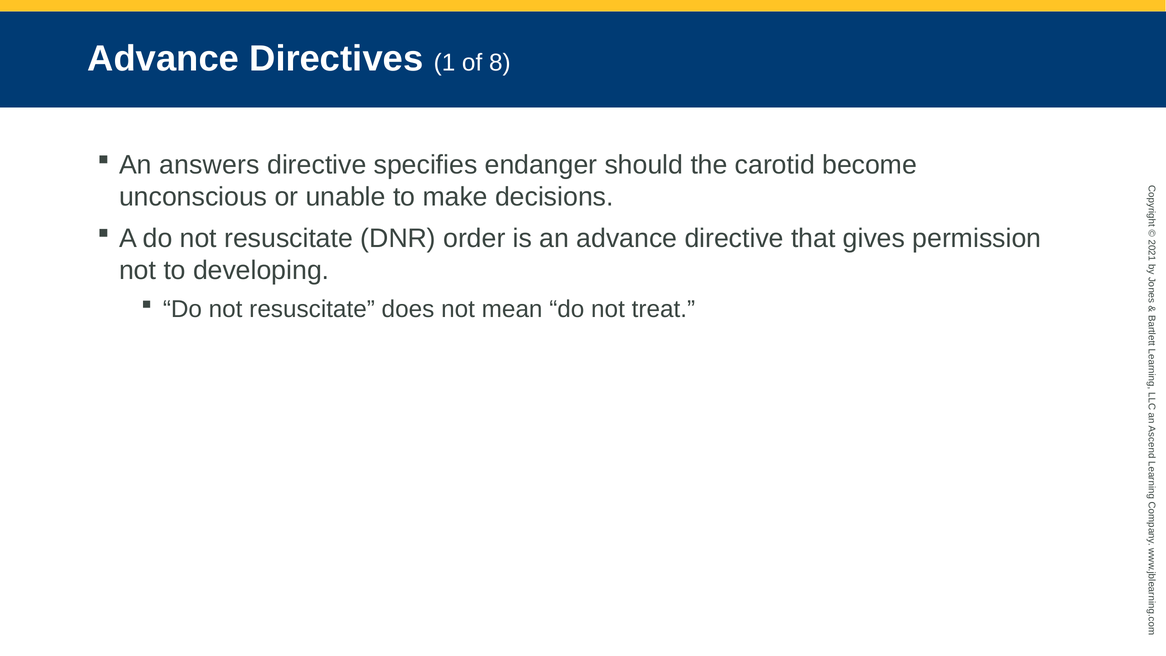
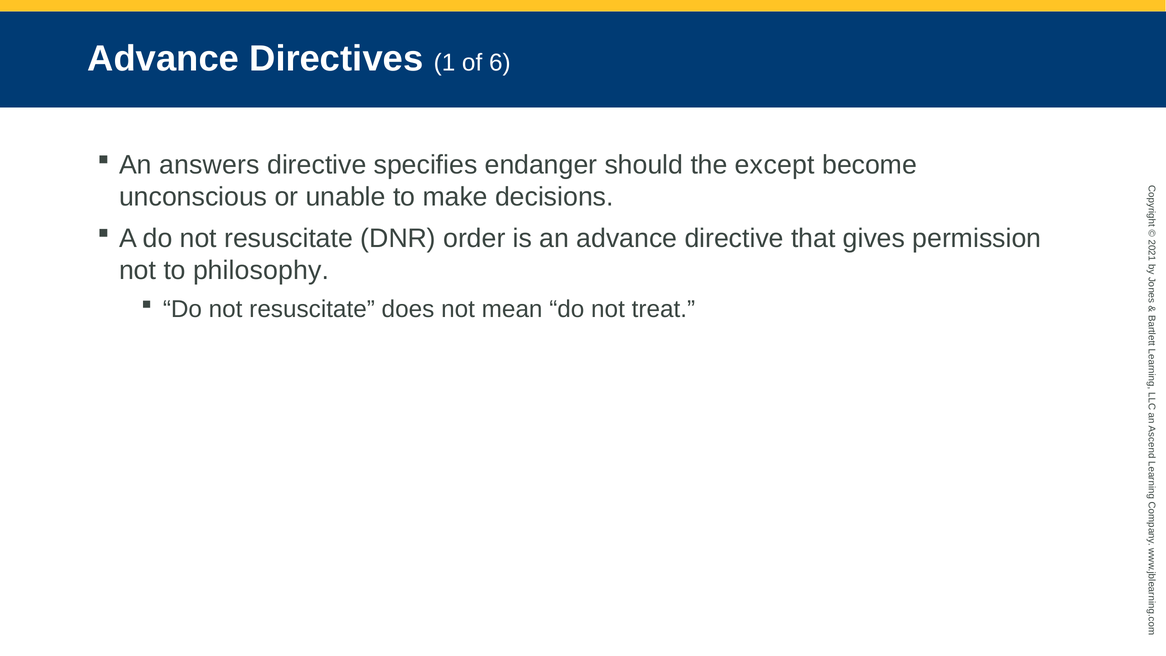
8: 8 -> 6 (500, 63)
carotid: carotid -> except (775, 165)
developing: developing -> philosophy (261, 270)
